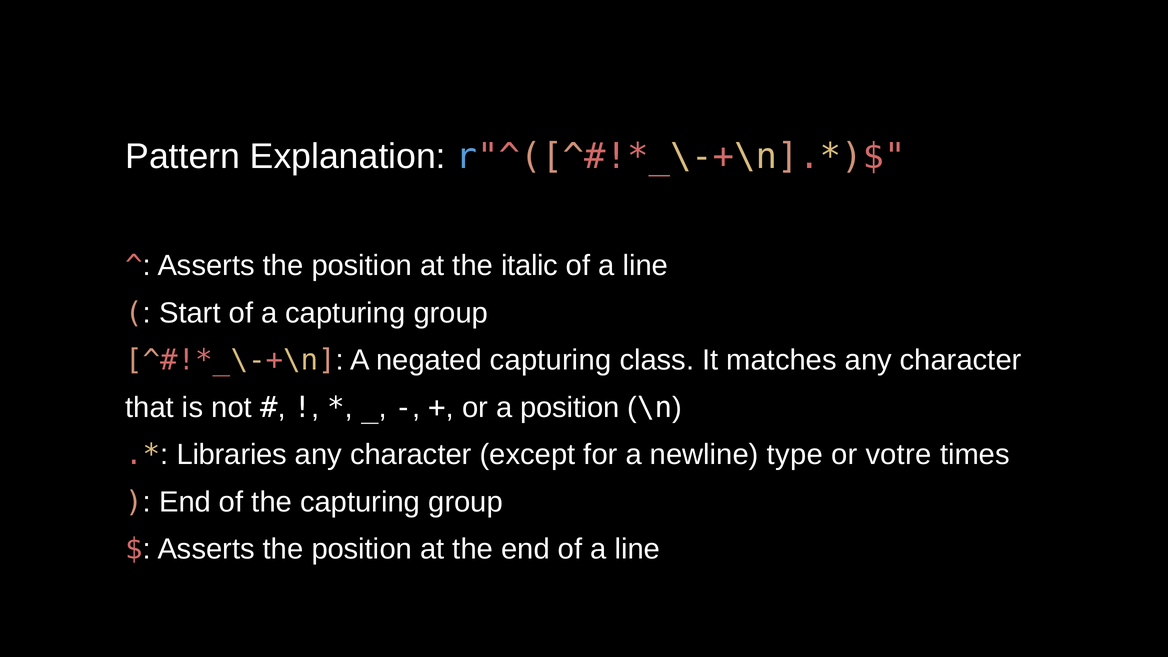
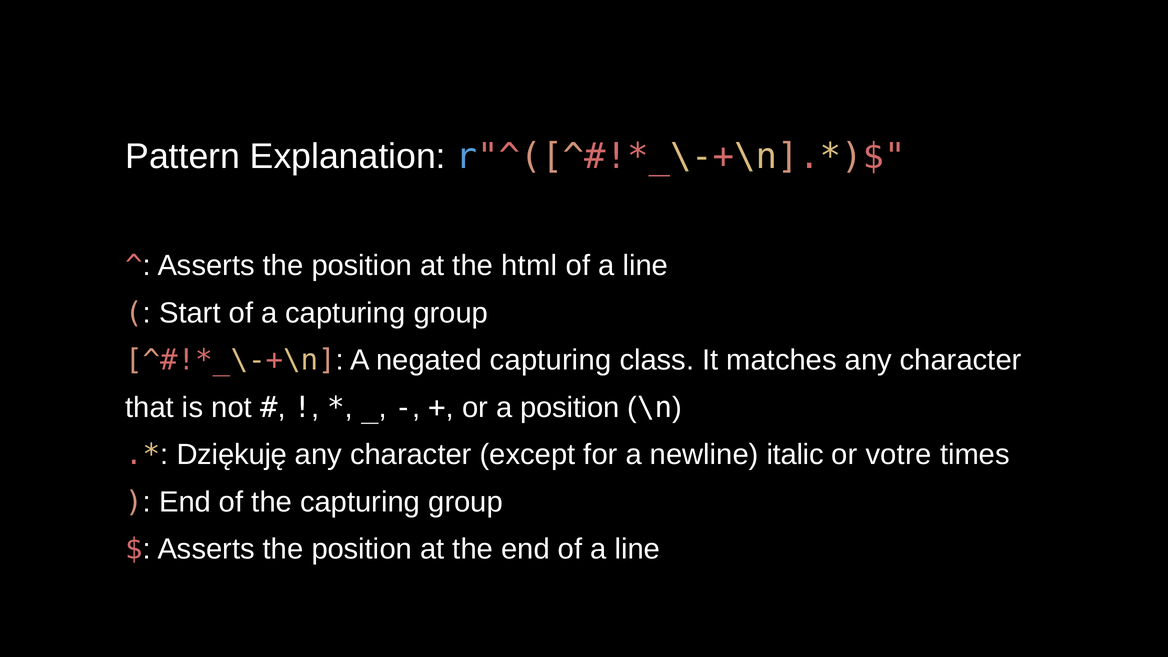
italic: italic -> html (529, 266)
Libraries: Libraries -> Dziękuję (232, 455)
type: type -> italic (795, 455)
